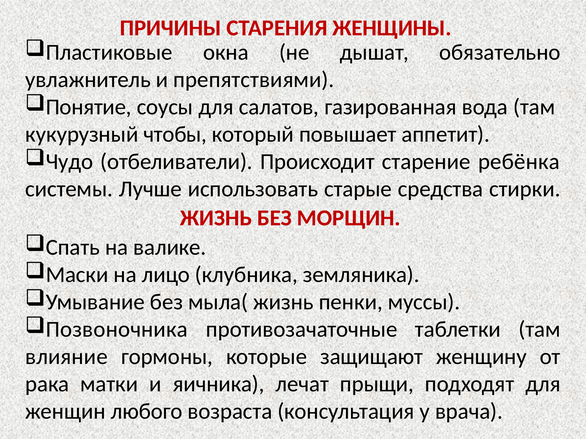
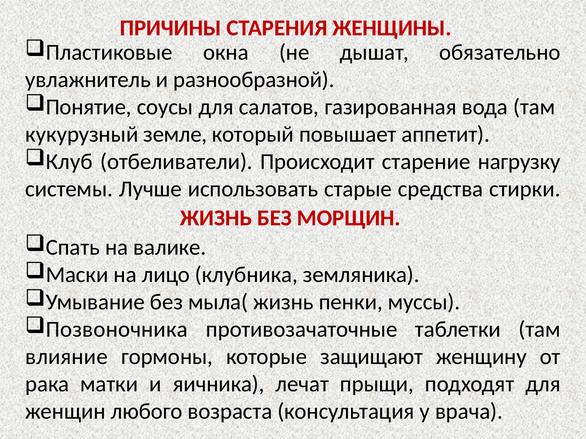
препятствиями: препятствиями -> разнообразной (254, 80)
чтобы: чтобы -> земле (175, 134)
Чудо: Чудо -> Клуб (69, 162)
ребёнка: ребёнка -> нагрузку (519, 162)
